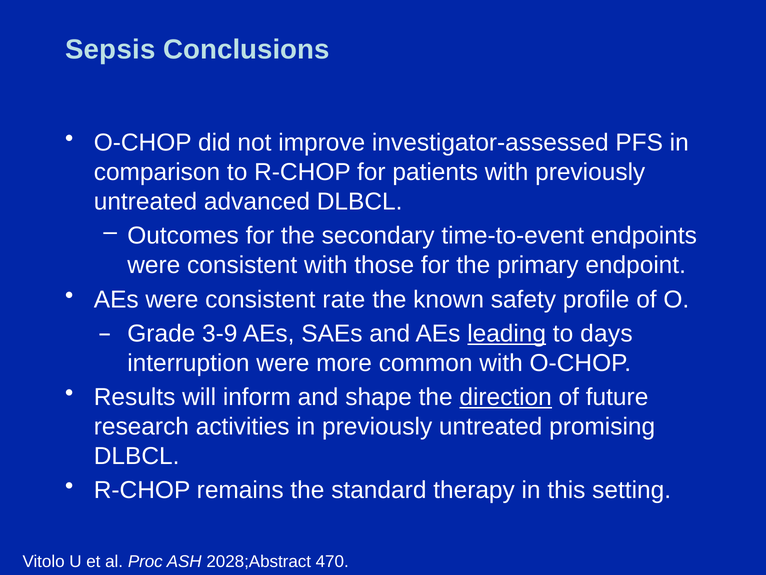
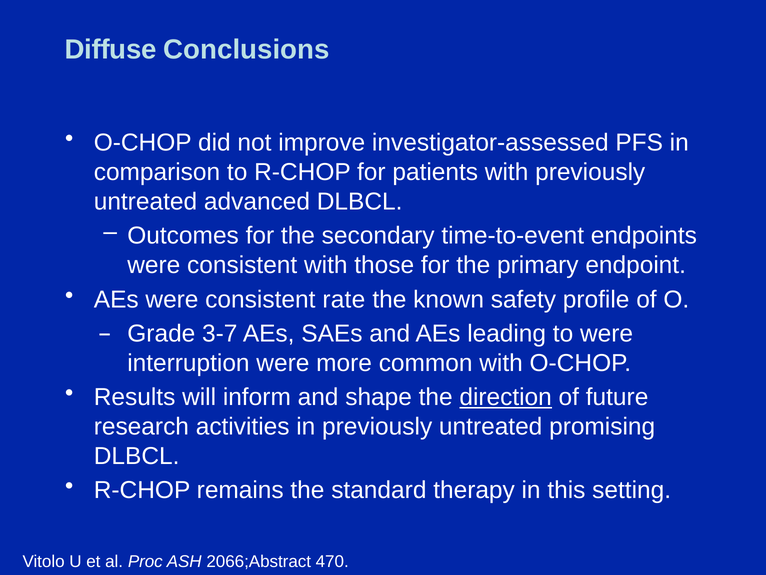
Sepsis: Sepsis -> Diffuse (111, 50)
3-9: 3-9 -> 3-7 (220, 333)
leading underline: present -> none (507, 333)
to days: days -> were (607, 333)
2028;Abstract: 2028;Abstract -> 2066;Abstract (259, 561)
